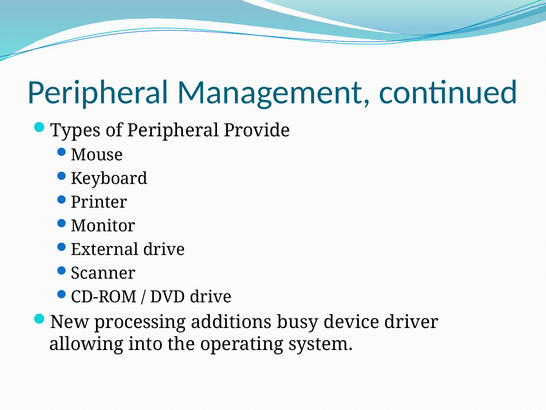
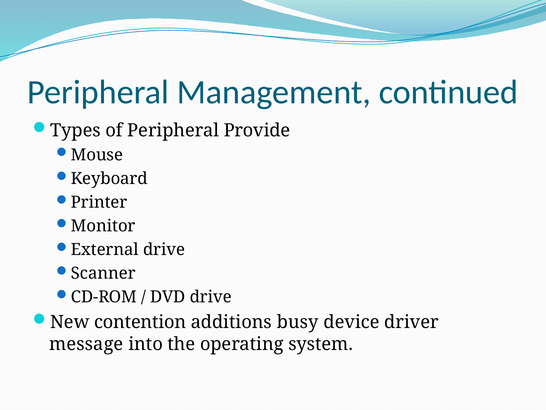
processing: processing -> contention (140, 322)
allowing: allowing -> message (86, 344)
